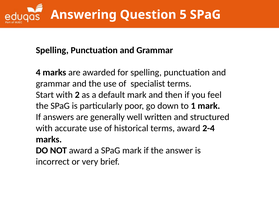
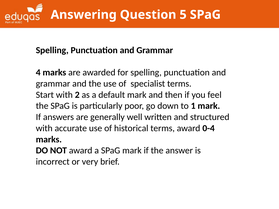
2-4: 2-4 -> 0-4 (209, 128)
